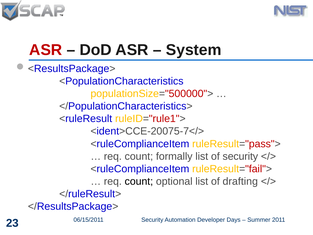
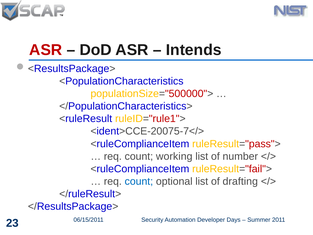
System: System -> Intends (194, 50)
formally: formally -> working (174, 156)
of security: security -> number (240, 156)
count colour: black -> blue (139, 181)
